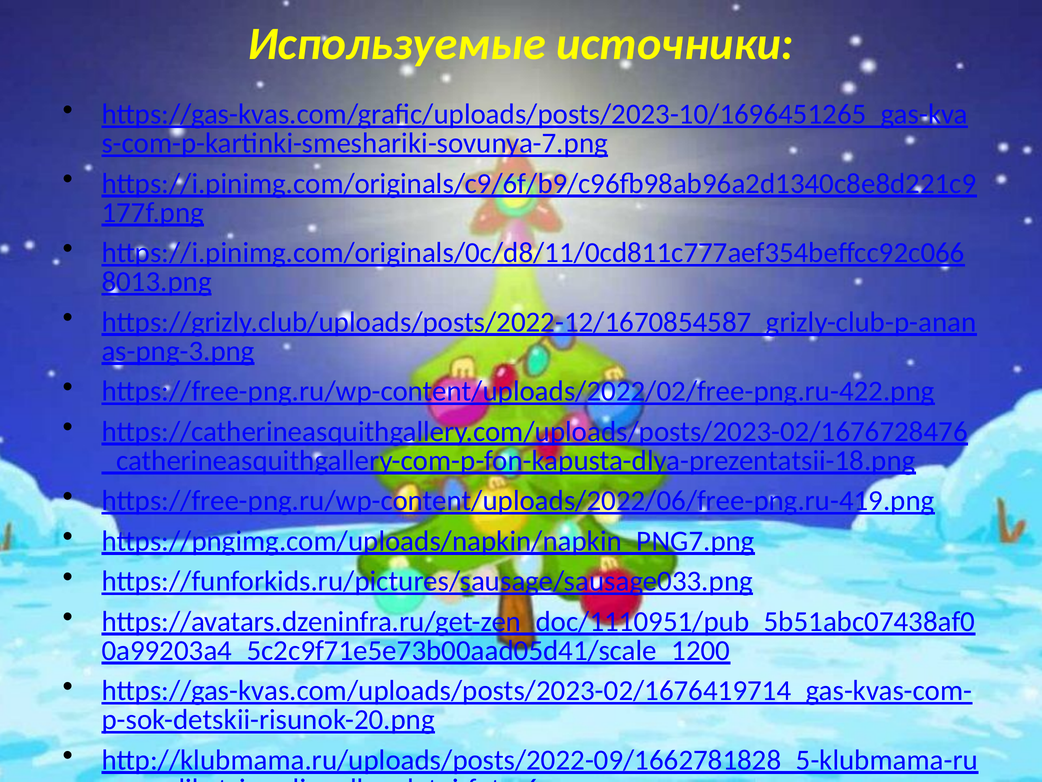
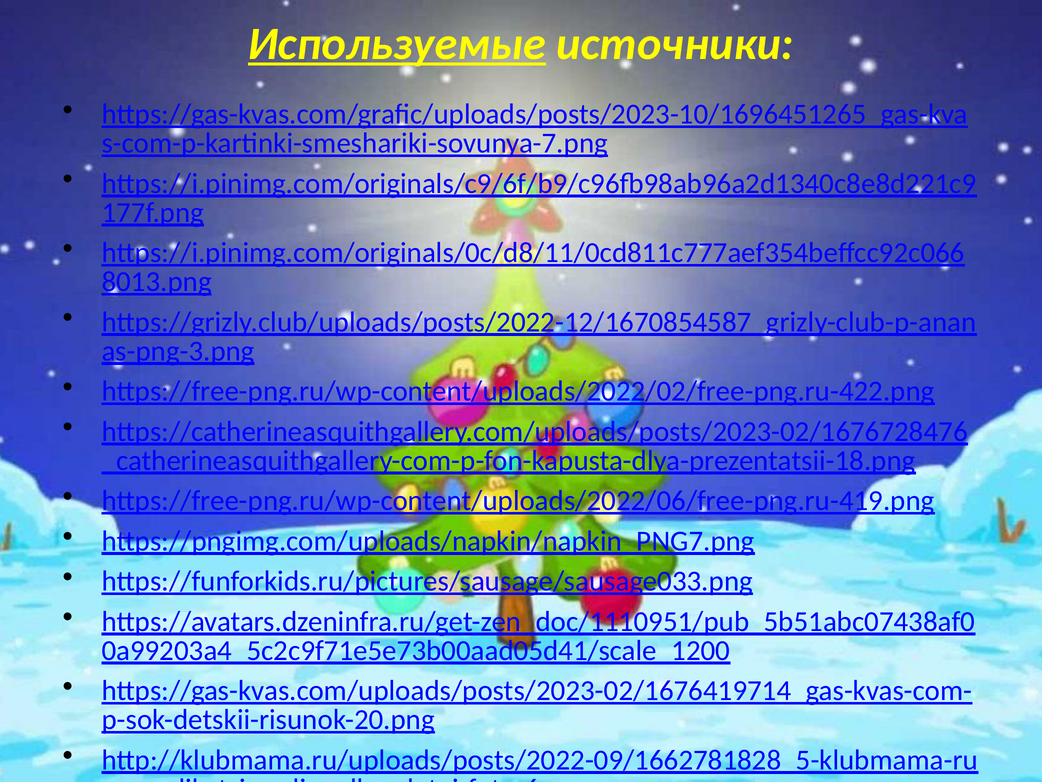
Используемые underline: none -> present (397, 44)
